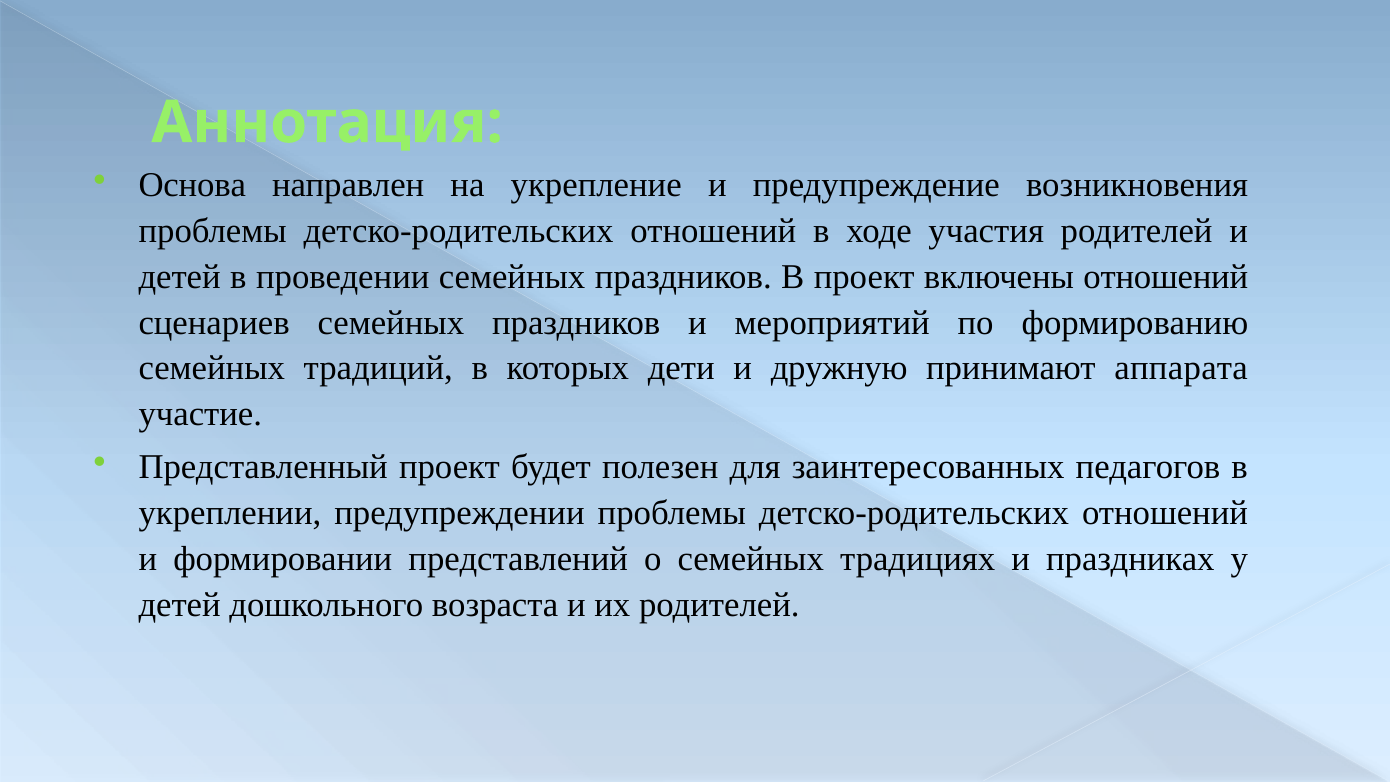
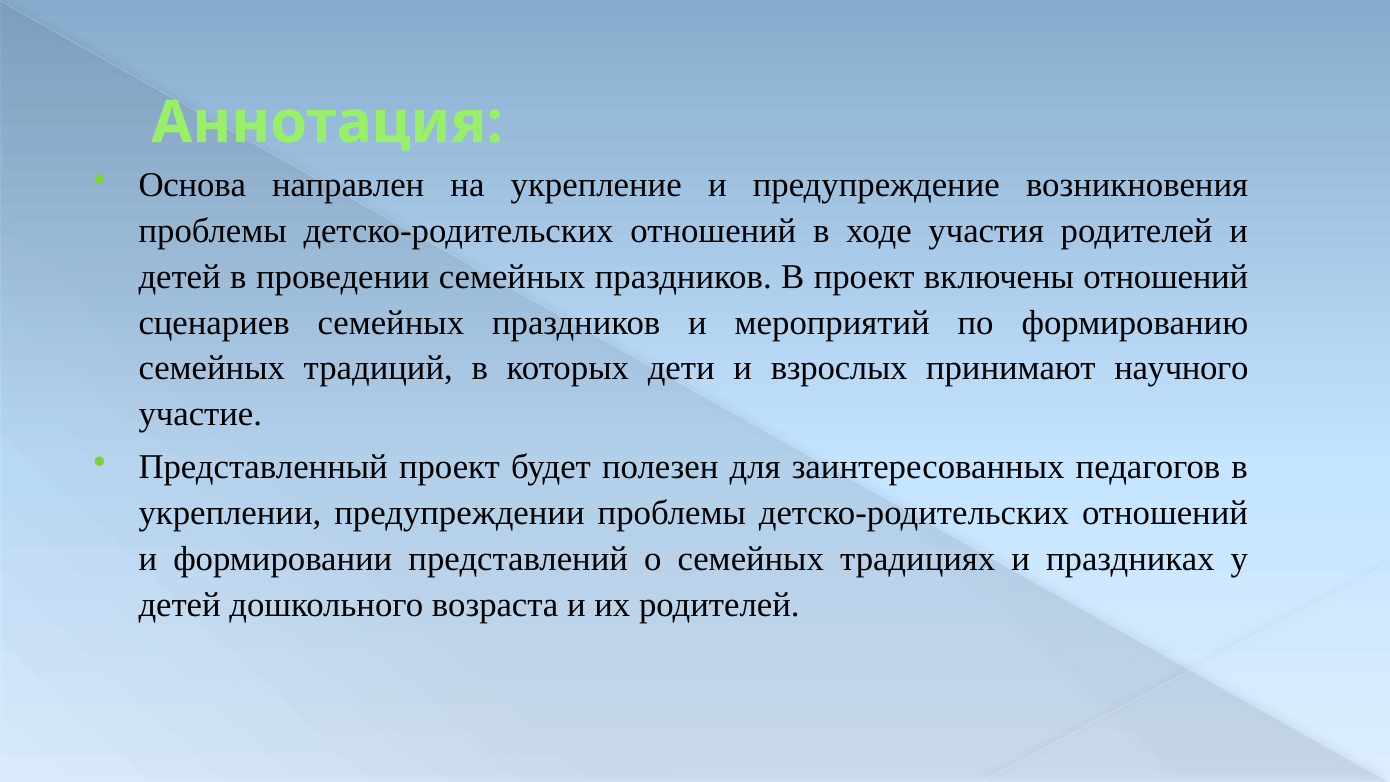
дружную: дружную -> взрослых (839, 368)
аппарата: аппарата -> научного (1181, 368)
